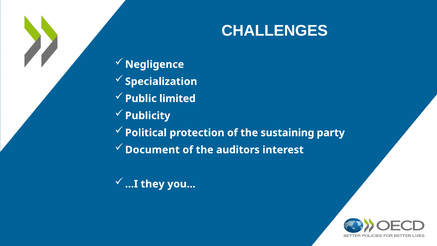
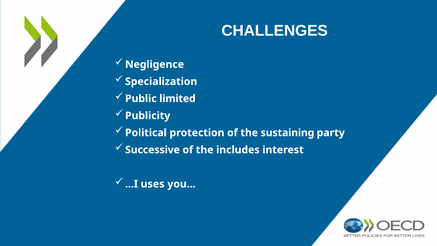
Document: Document -> Successive (152, 150)
auditors: auditors -> includes (238, 150)
they: they -> uses (153, 184)
